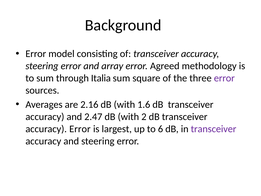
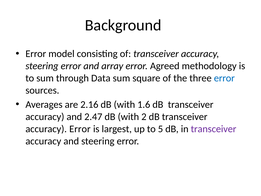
Italia: Italia -> Data (101, 78)
error colour: purple -> blue (224, 78)
6: 6 -> 5 (160, 129)
